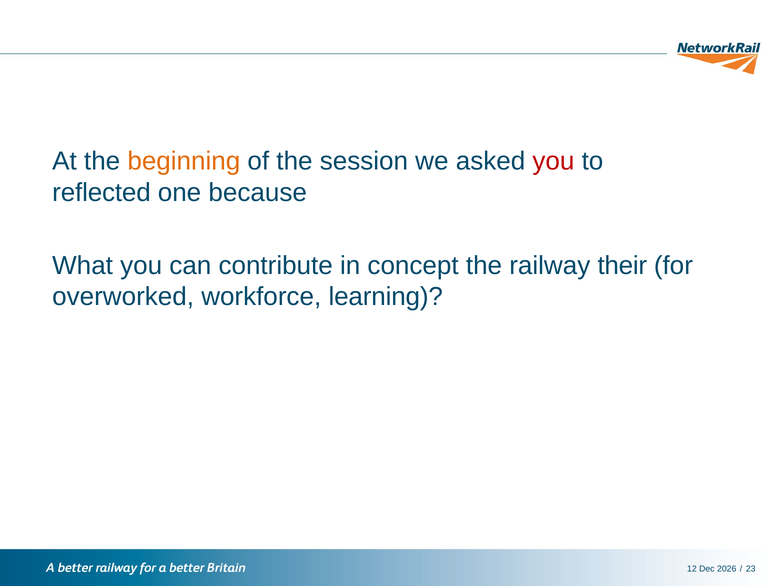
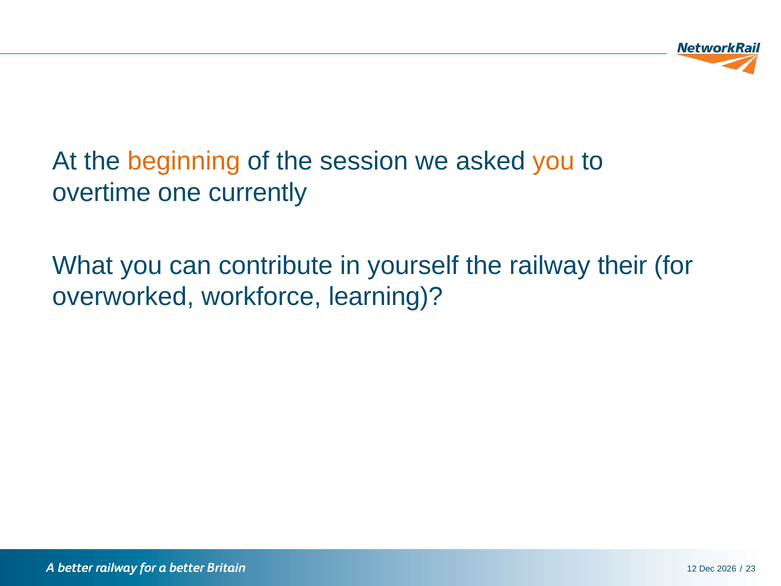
you colour: red -> orange (553, 161)
reflected: reflected -> overtime (102, 192)
because: because -> currently (258, 192)
concept: concept -> yourself (413, 265)
